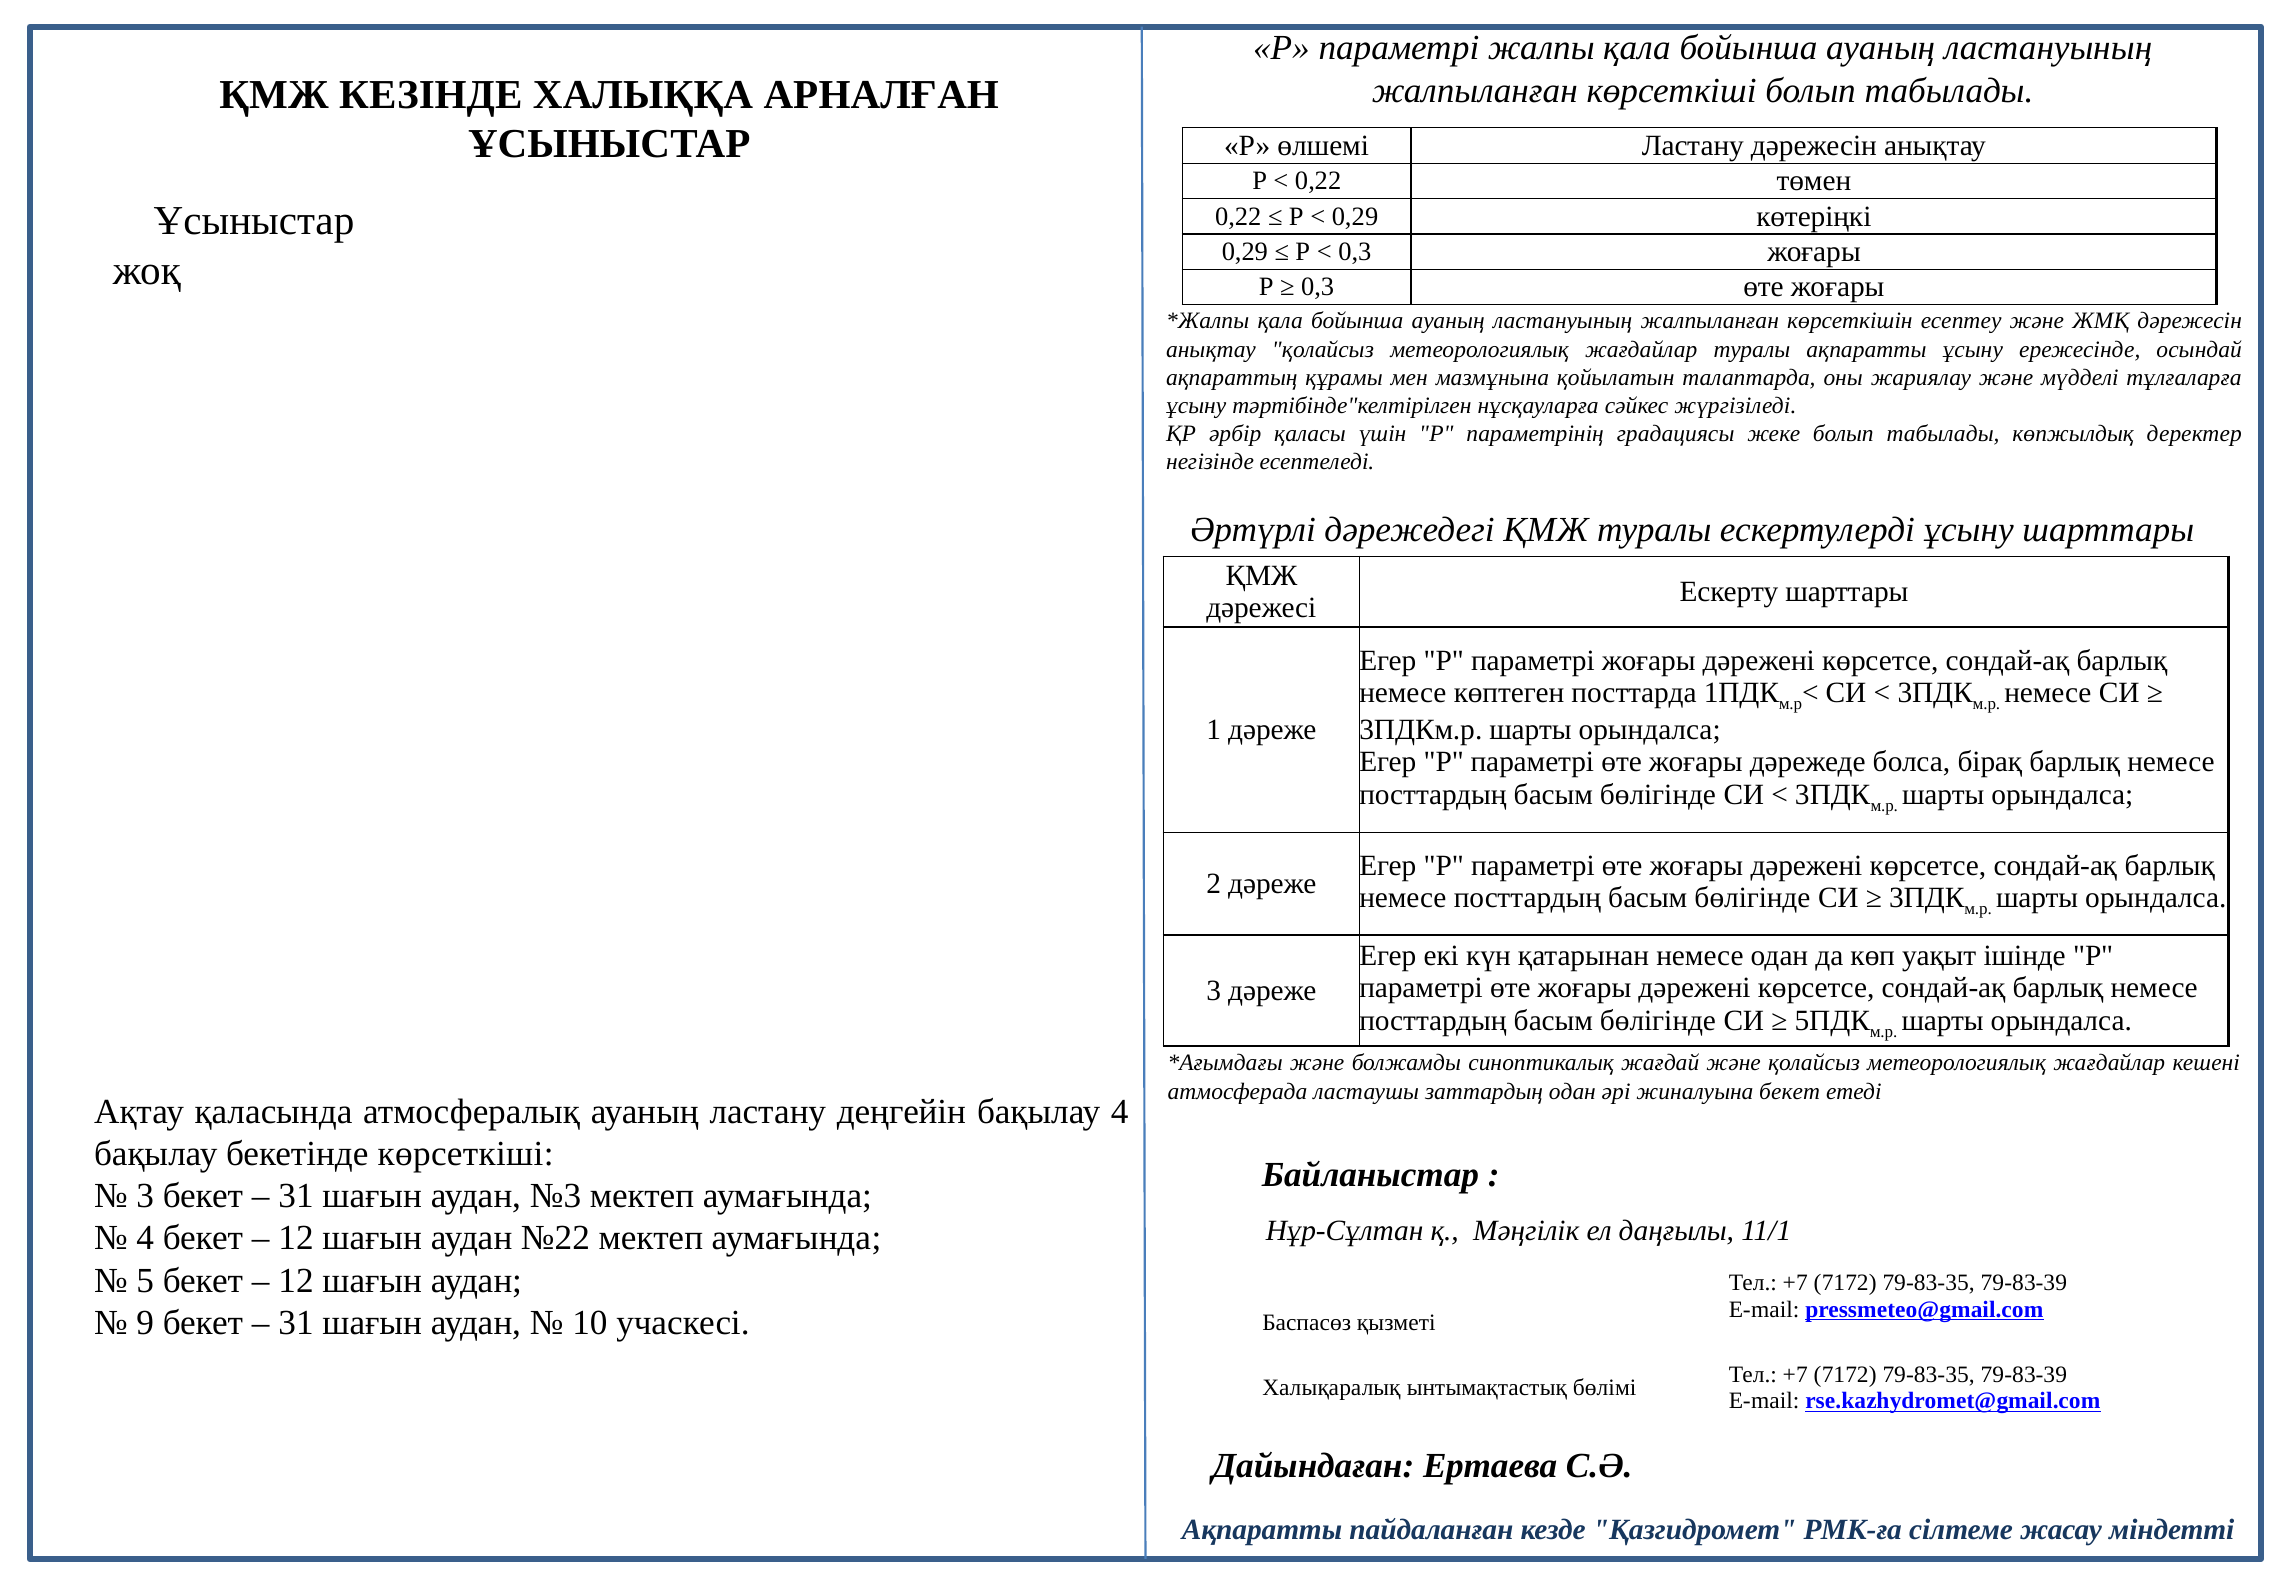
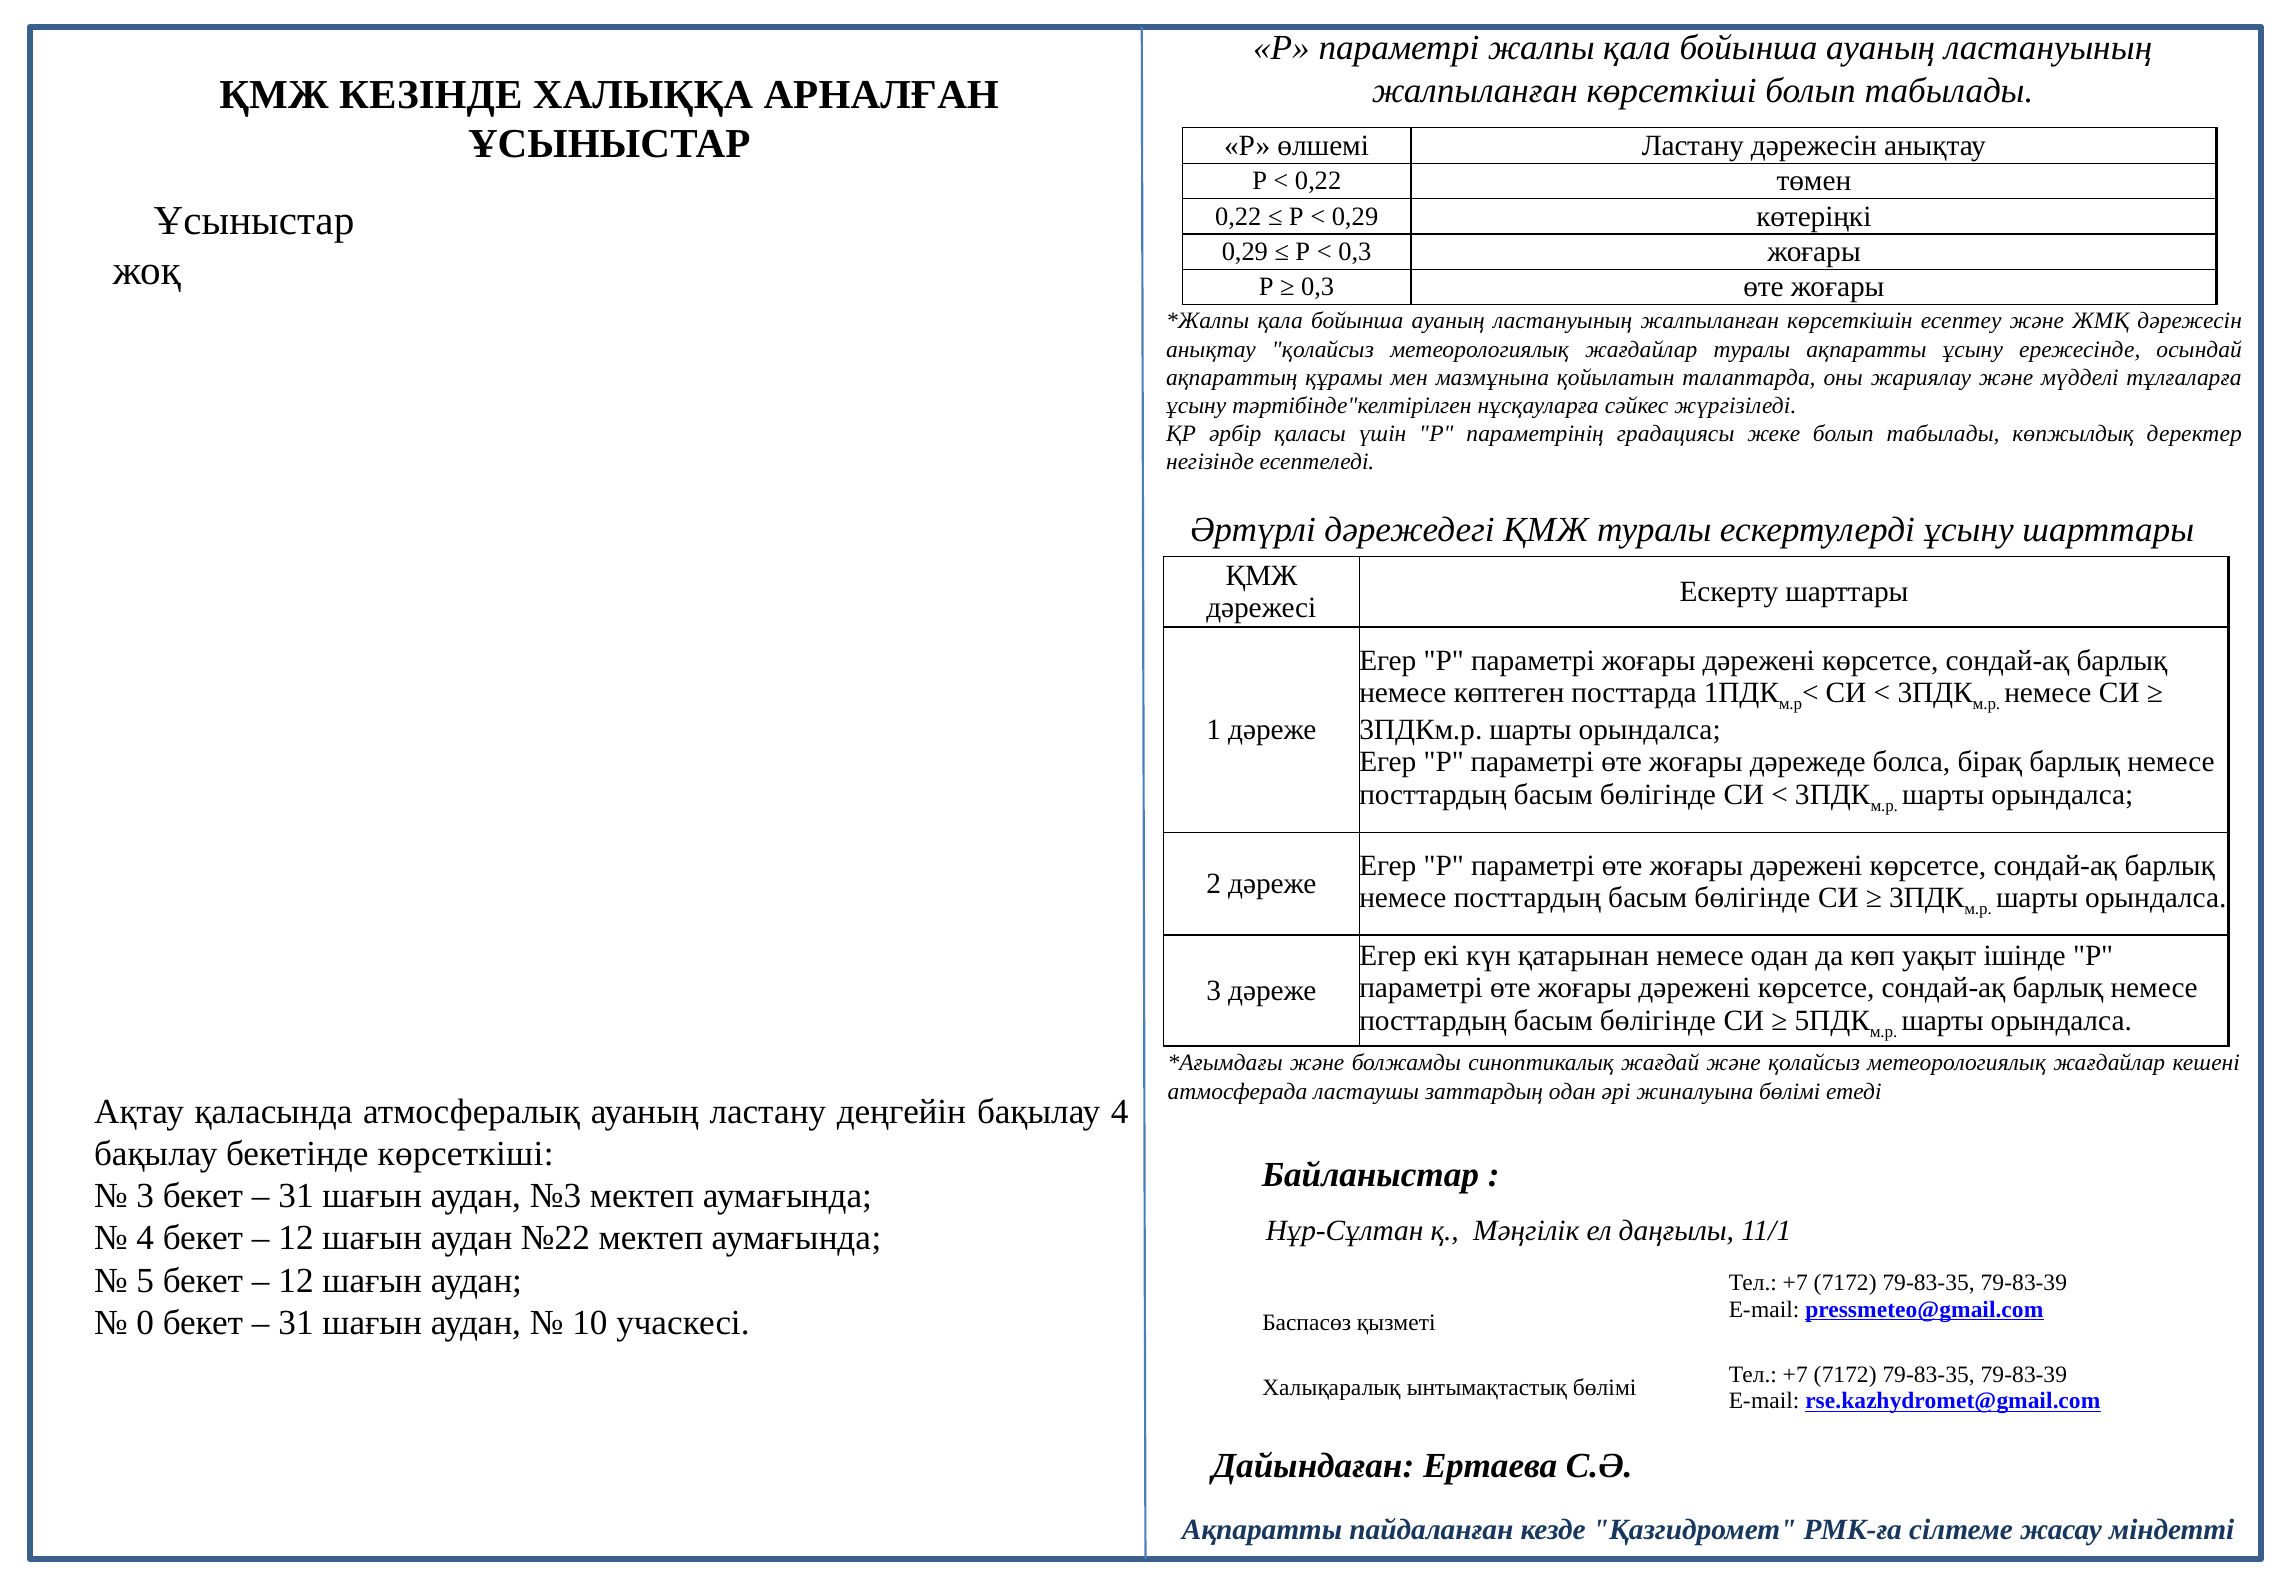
жиналуына бекет: бекет -> бөлімі (1790, 1091)
9: 9 -> 0 (145, 1323)
